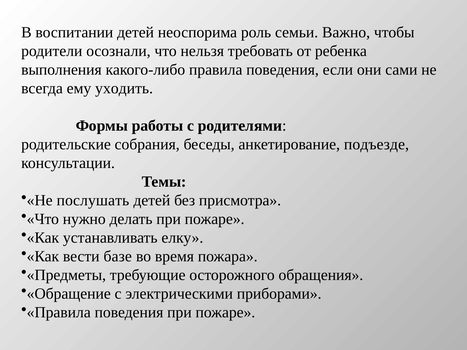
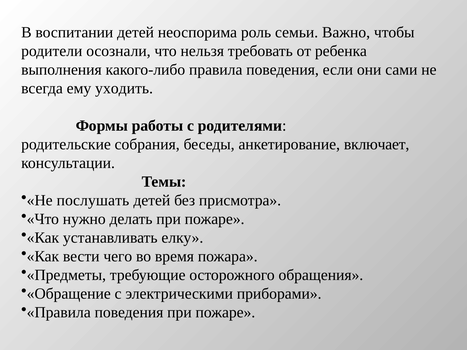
подъезде: подъезде -> включает (377, 144)
базе: базе -> чего (118, 256)
